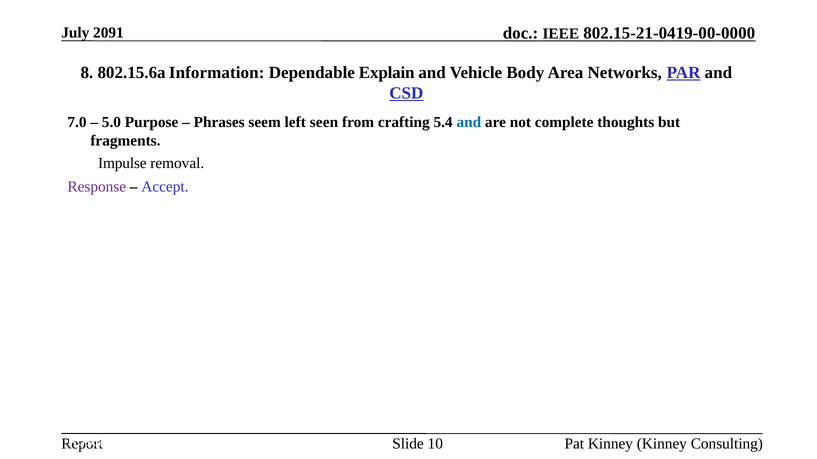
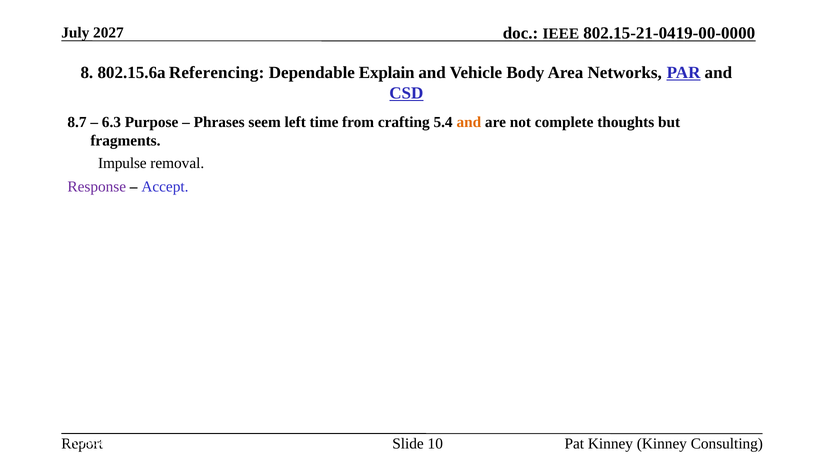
2091: 2091 -> 2027 (108, 33)
Information: Information -> Referencing (217, 73)
7.0: 7.0 -> 8.7 (77, 122)
5.0: 5.0 -> 6.3 (111, 122)
seen: seen -> time (324, 122)
and colour: blue -> orange (469, 122)
